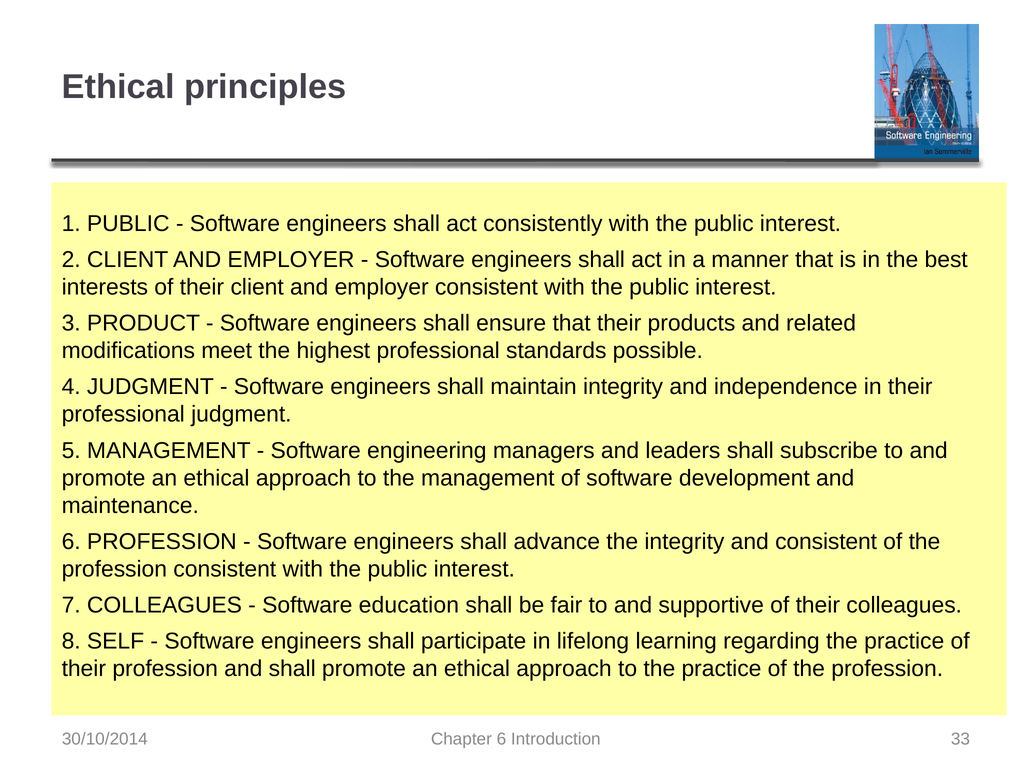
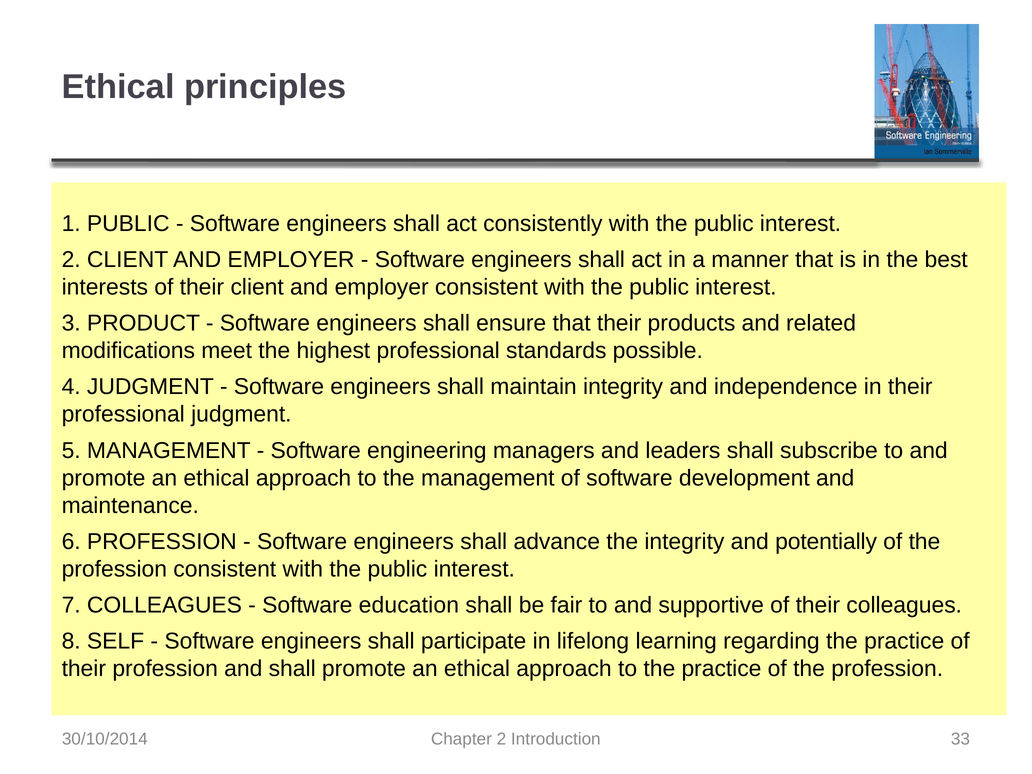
and consistent: consistent -> potentially (826, 542)
Chapter 6: 6 -> 2 (501, 739)
